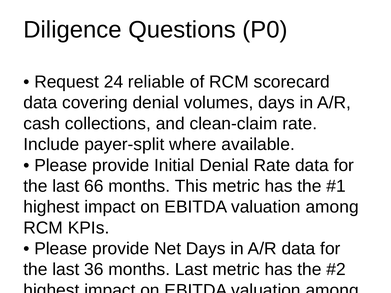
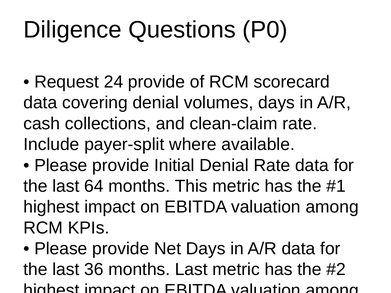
24 reliable: reliable -> provide (156, 82)
66: 66 -> 64 (94, 186)
